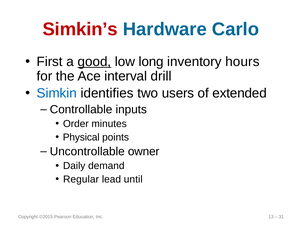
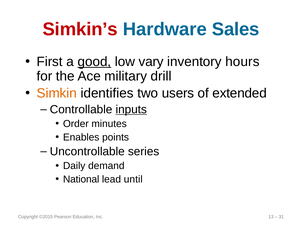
Carlo: Carlo -> Sales (236, 29)
long: long -> vary (151, 62)
interval: interval -> military (126, 76)
Simkin colour: blue -> orange (57, 93)
inputs underline: none -> present (131, 109)
Physical: Physical -> Enables (81, 137)
owner: owner -> series (144, 151)
Regular: Regular -> National (81, 179)
